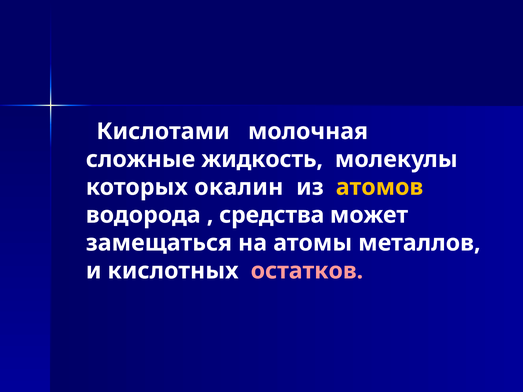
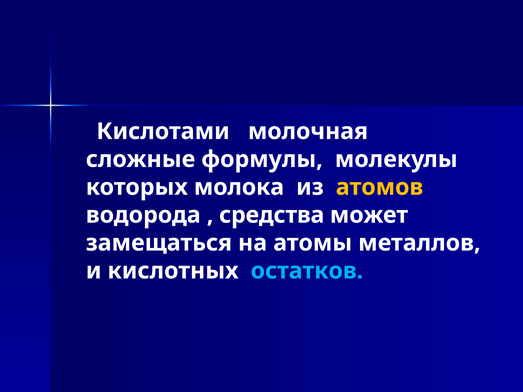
жидкость: жидкость -> формулы (262, 159)
окалин: окалин -> молока (239, 187)
остатков colour: pink -> light blue (307, 271)
